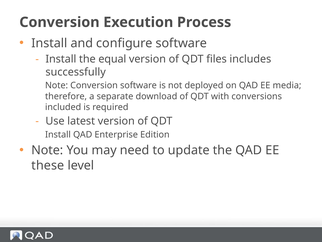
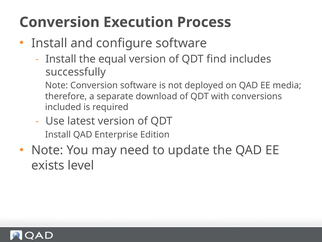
files: files -> find (216, 59)
these: these -> exists (48, 165)
